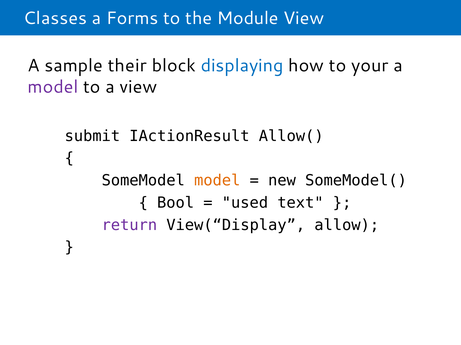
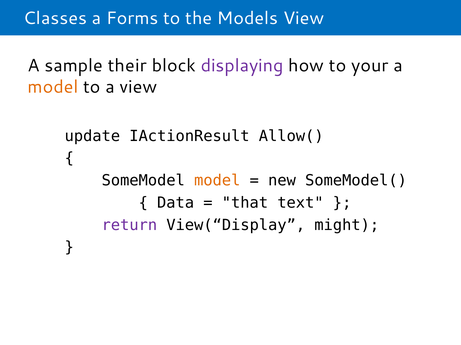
Module: Module -> Models (248, 18)
displaying colour: blue -> purple (242, 66)
model colour: purple -> orange (53, 87)
submit: submit -> update (92, 136)
Bool: Bool -> Data (176, 203)
used: used -> that (245, 203)
allow: allow -> might (347, 225)
